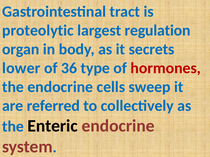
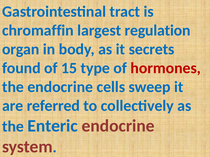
proteolytic: proteolytic -> chromaffin (38, 30)
lower: lower -> found (21, 68)
36: 36 -> 15 (69, 68)
Enteric colour: black -> blue (53, 126)
